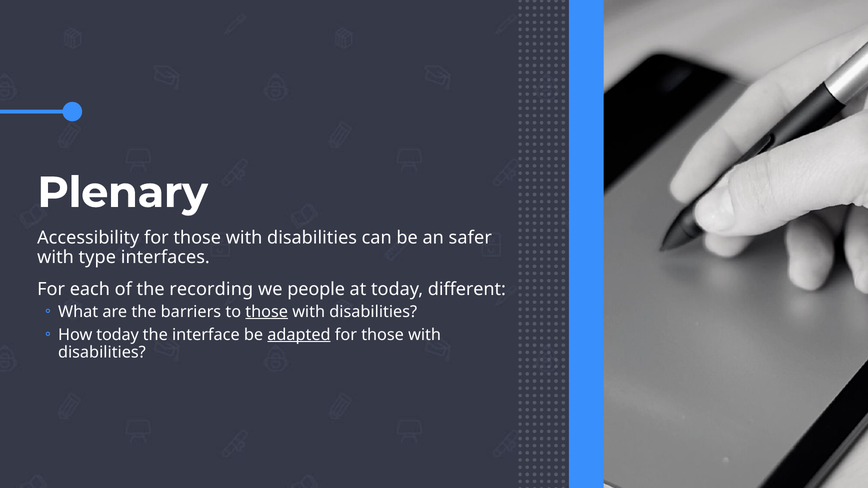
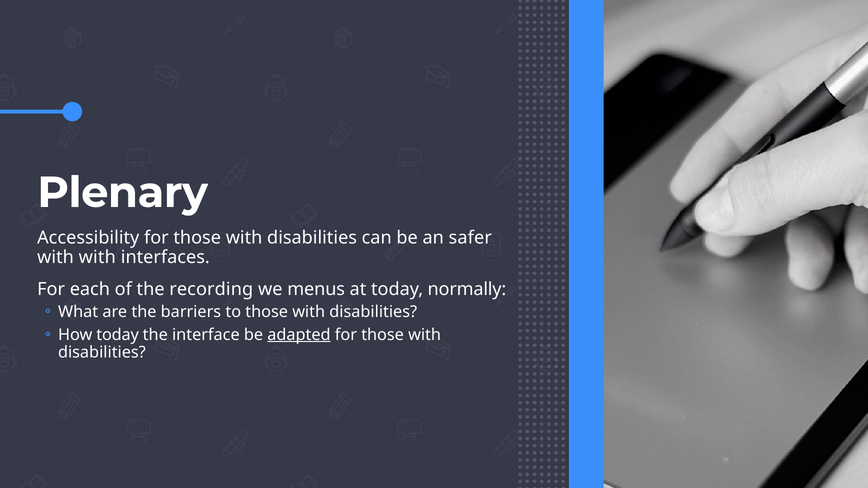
with type: type -> with (97, 257)
people: people -> menus (316, 290)
different: different -> normally (467, 290)
those underline: present -> none (267, 312)
